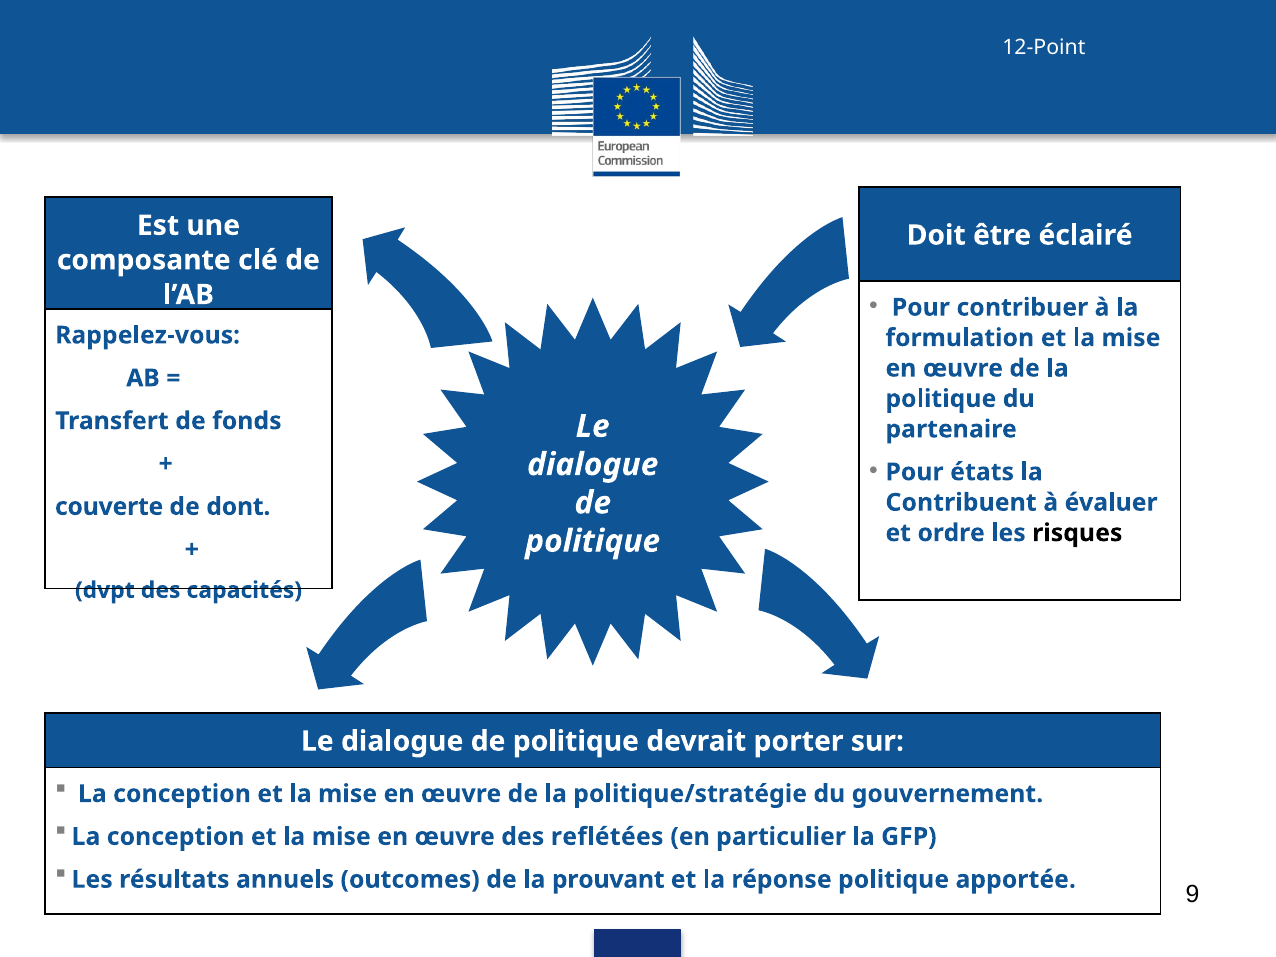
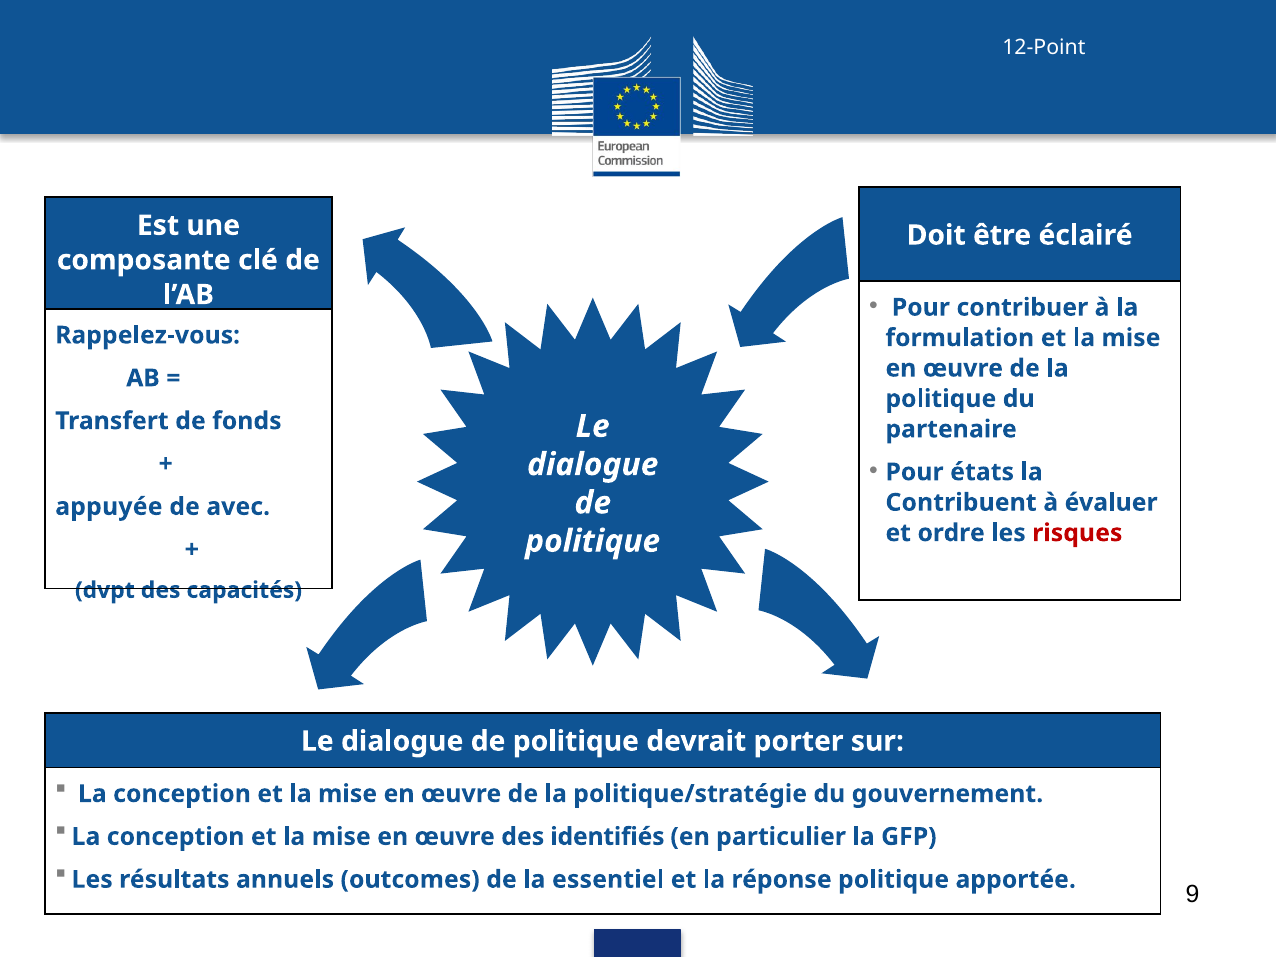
couverte: couverte -> appuyée (109, 507)
dont: dont -> avec (238, 507)
risques colour: black -> red (1077, 533)
reflétées: reflétées -> identifiés (607, 837)
prouvant: prouvant -> essentiel (608, 880)
